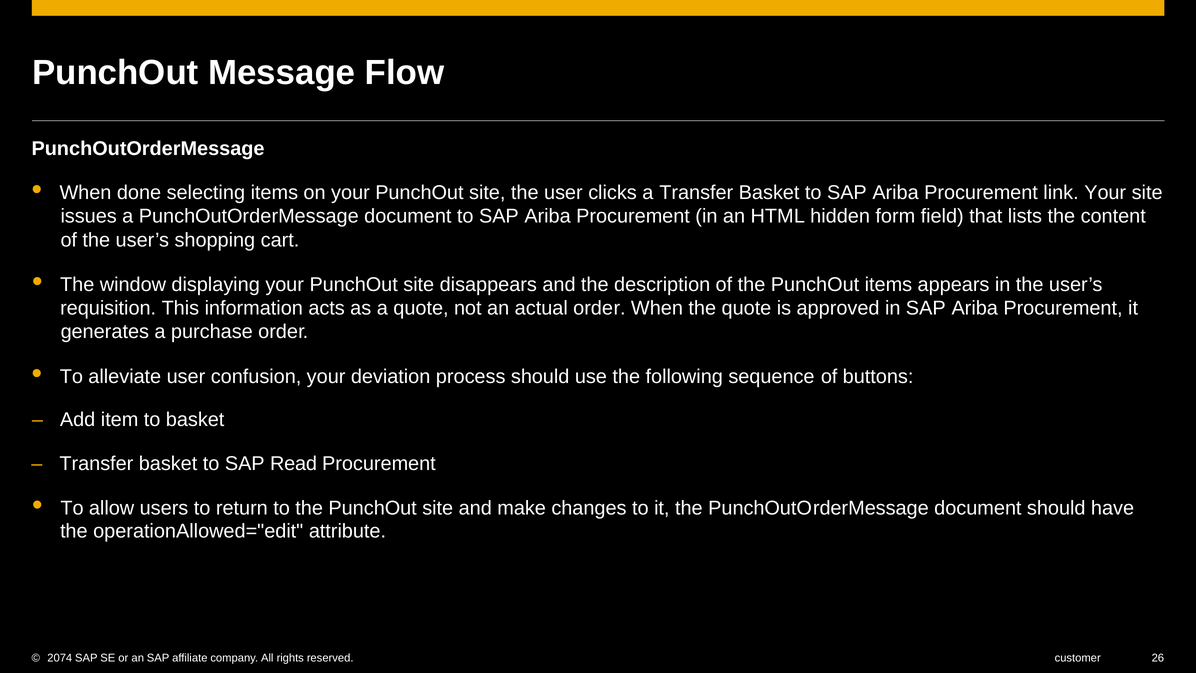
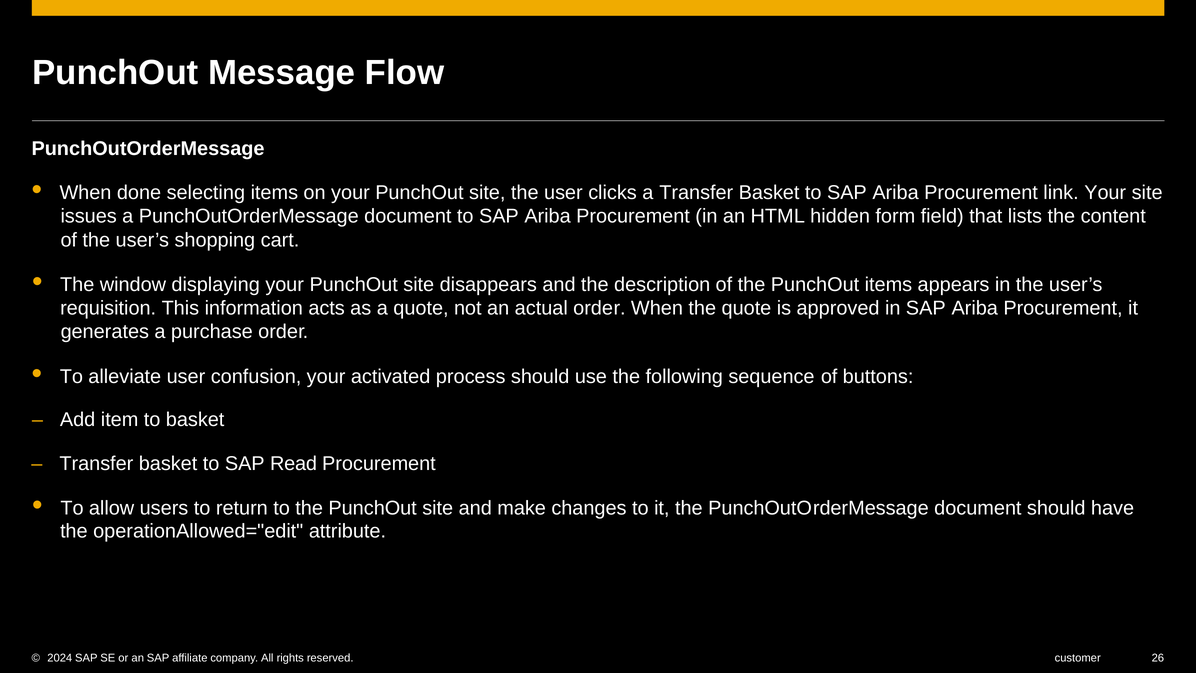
deviation: deviation -> activated (391, 376)
2074: 2074 -> 2024 (60, 658)
